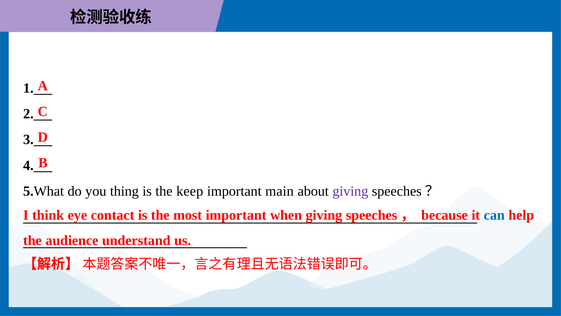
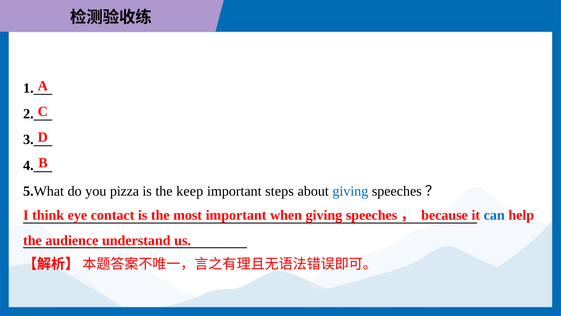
thing: thing -> pizza (124, 191)
main: main -> steps (280, 191)
giving colour: purple -> blue (350, 191)
